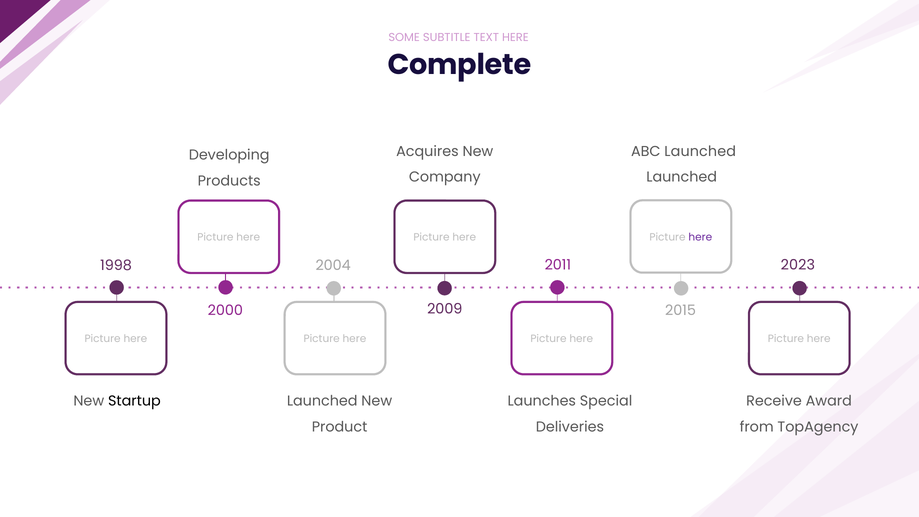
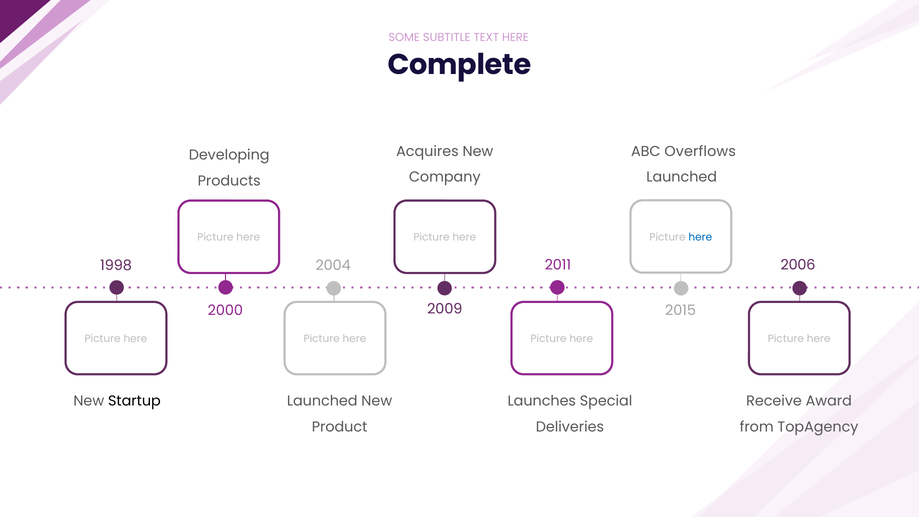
ABC Launched: Launched -> Overflows (700, 151)
here colour: purple -> blue (700, 237)
2023: 2023 -> 2006 (798, 265)
